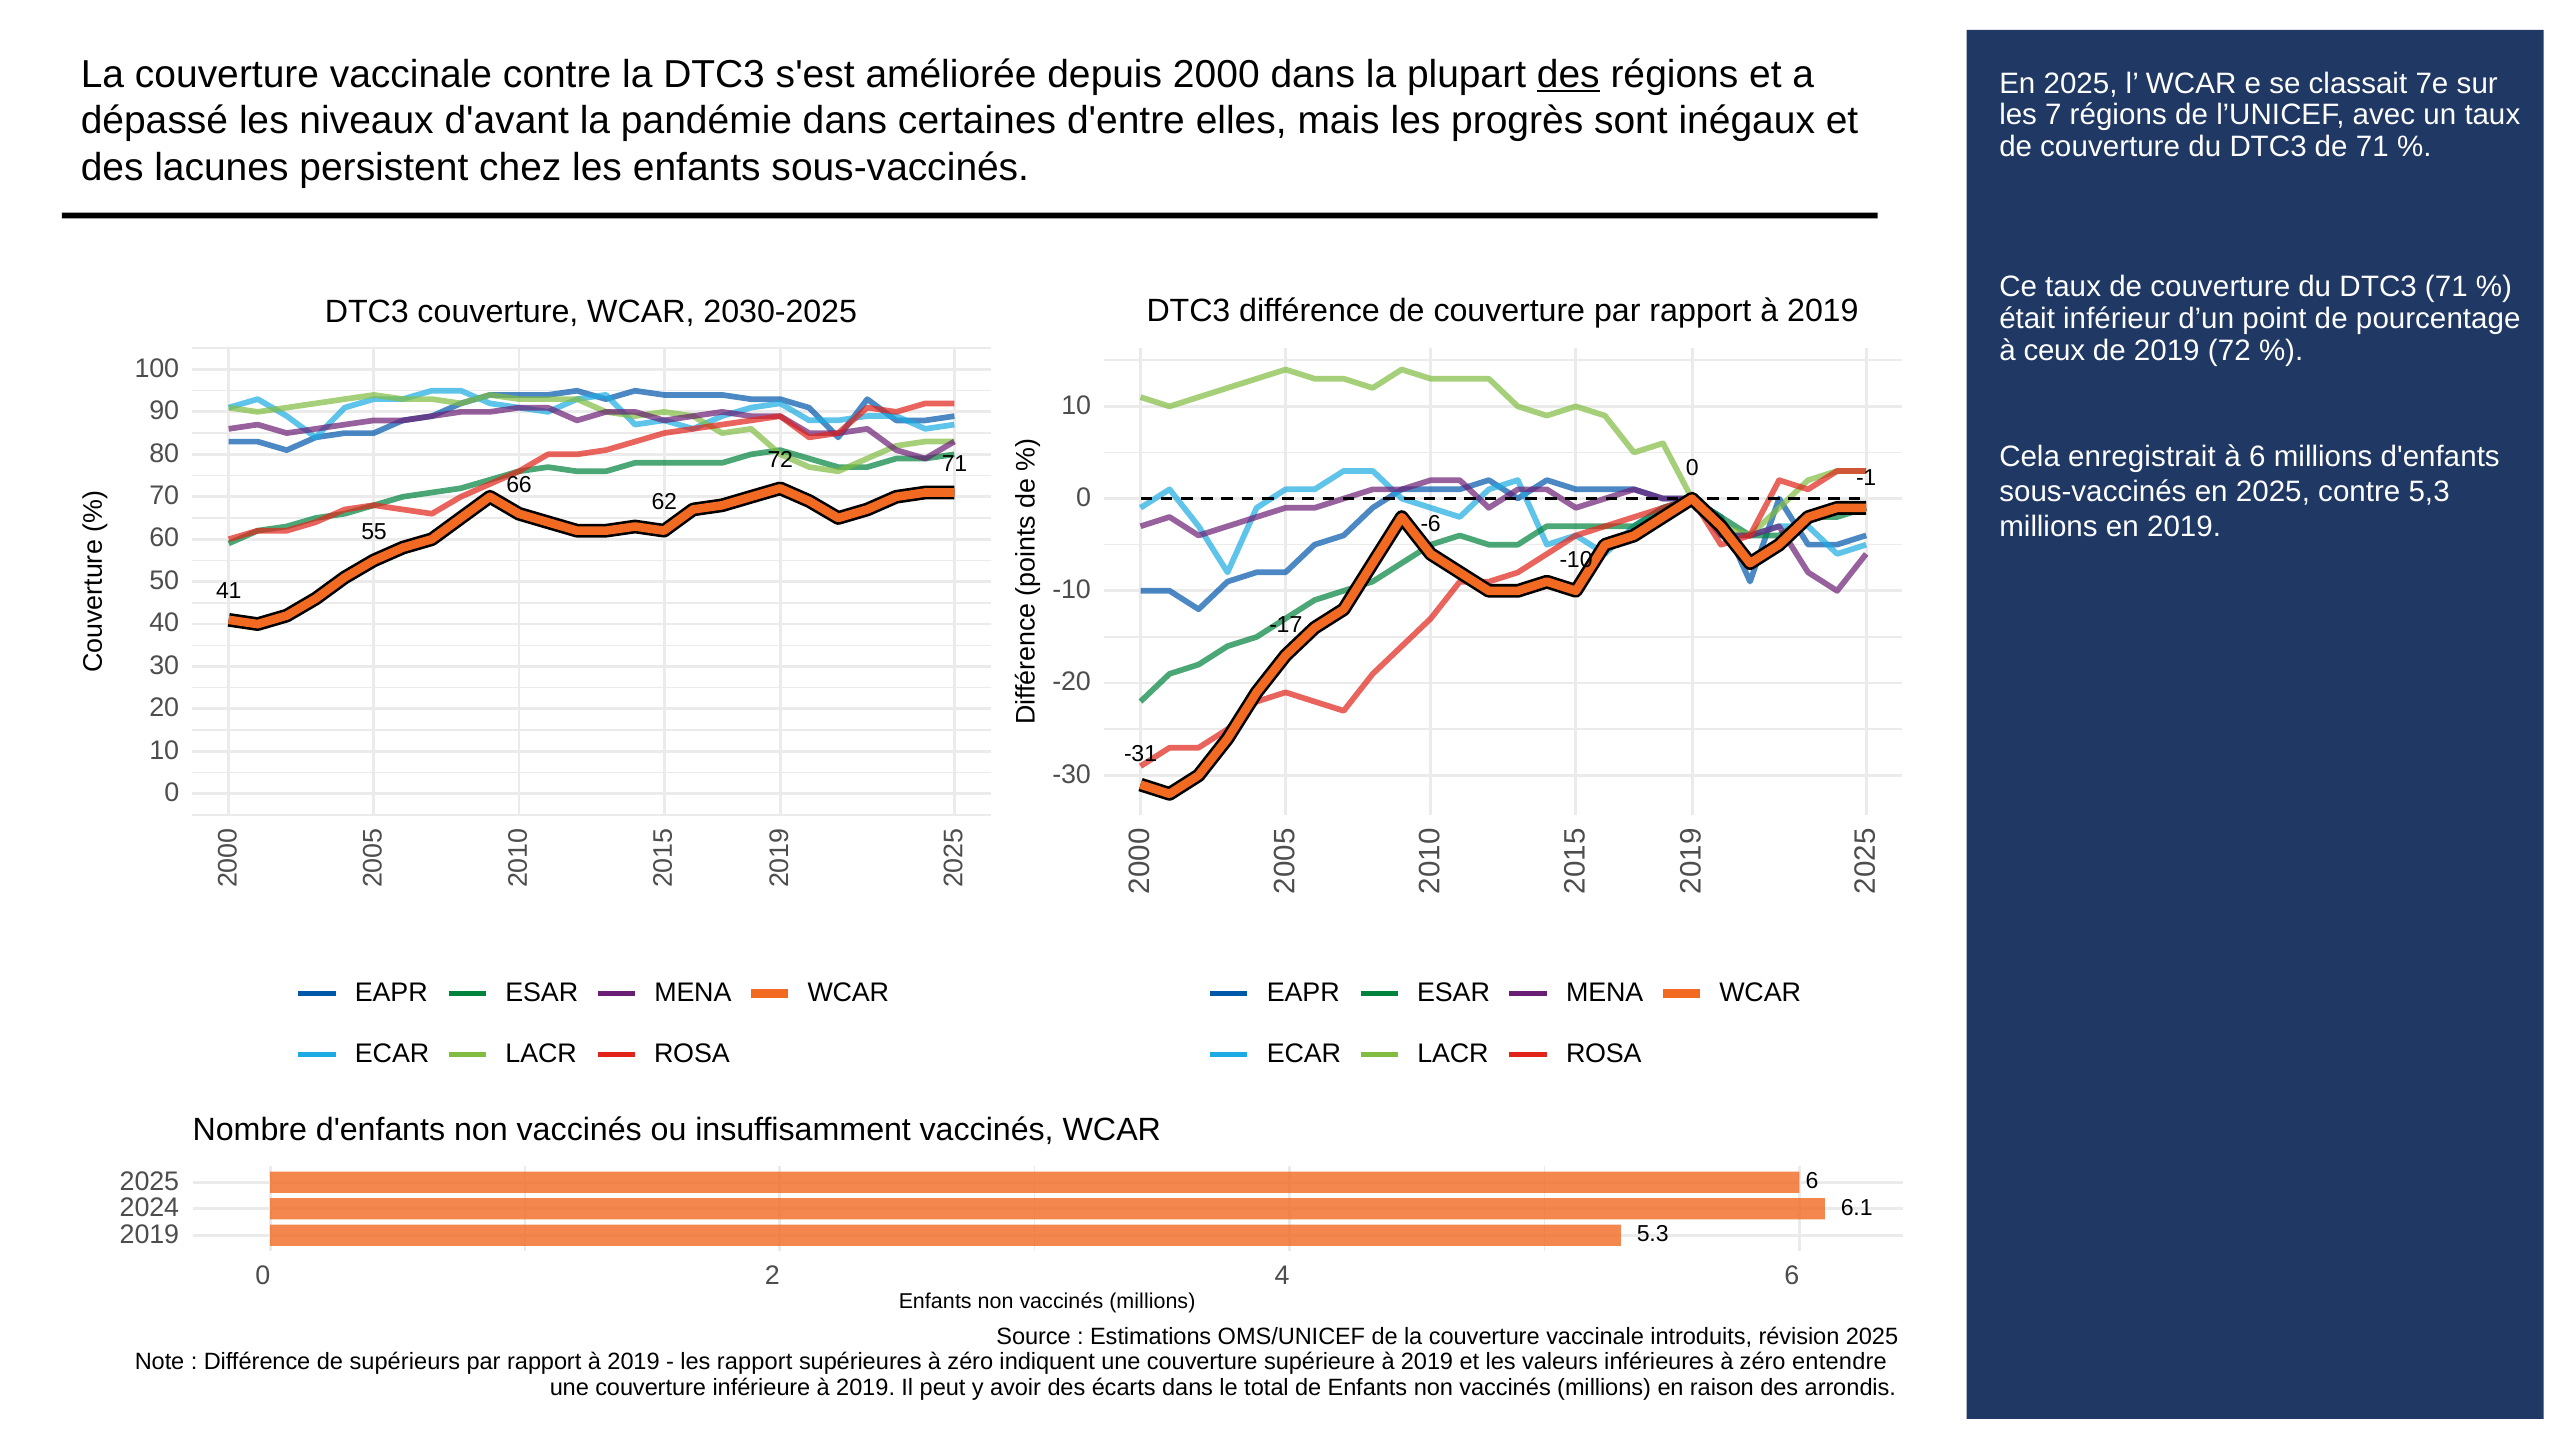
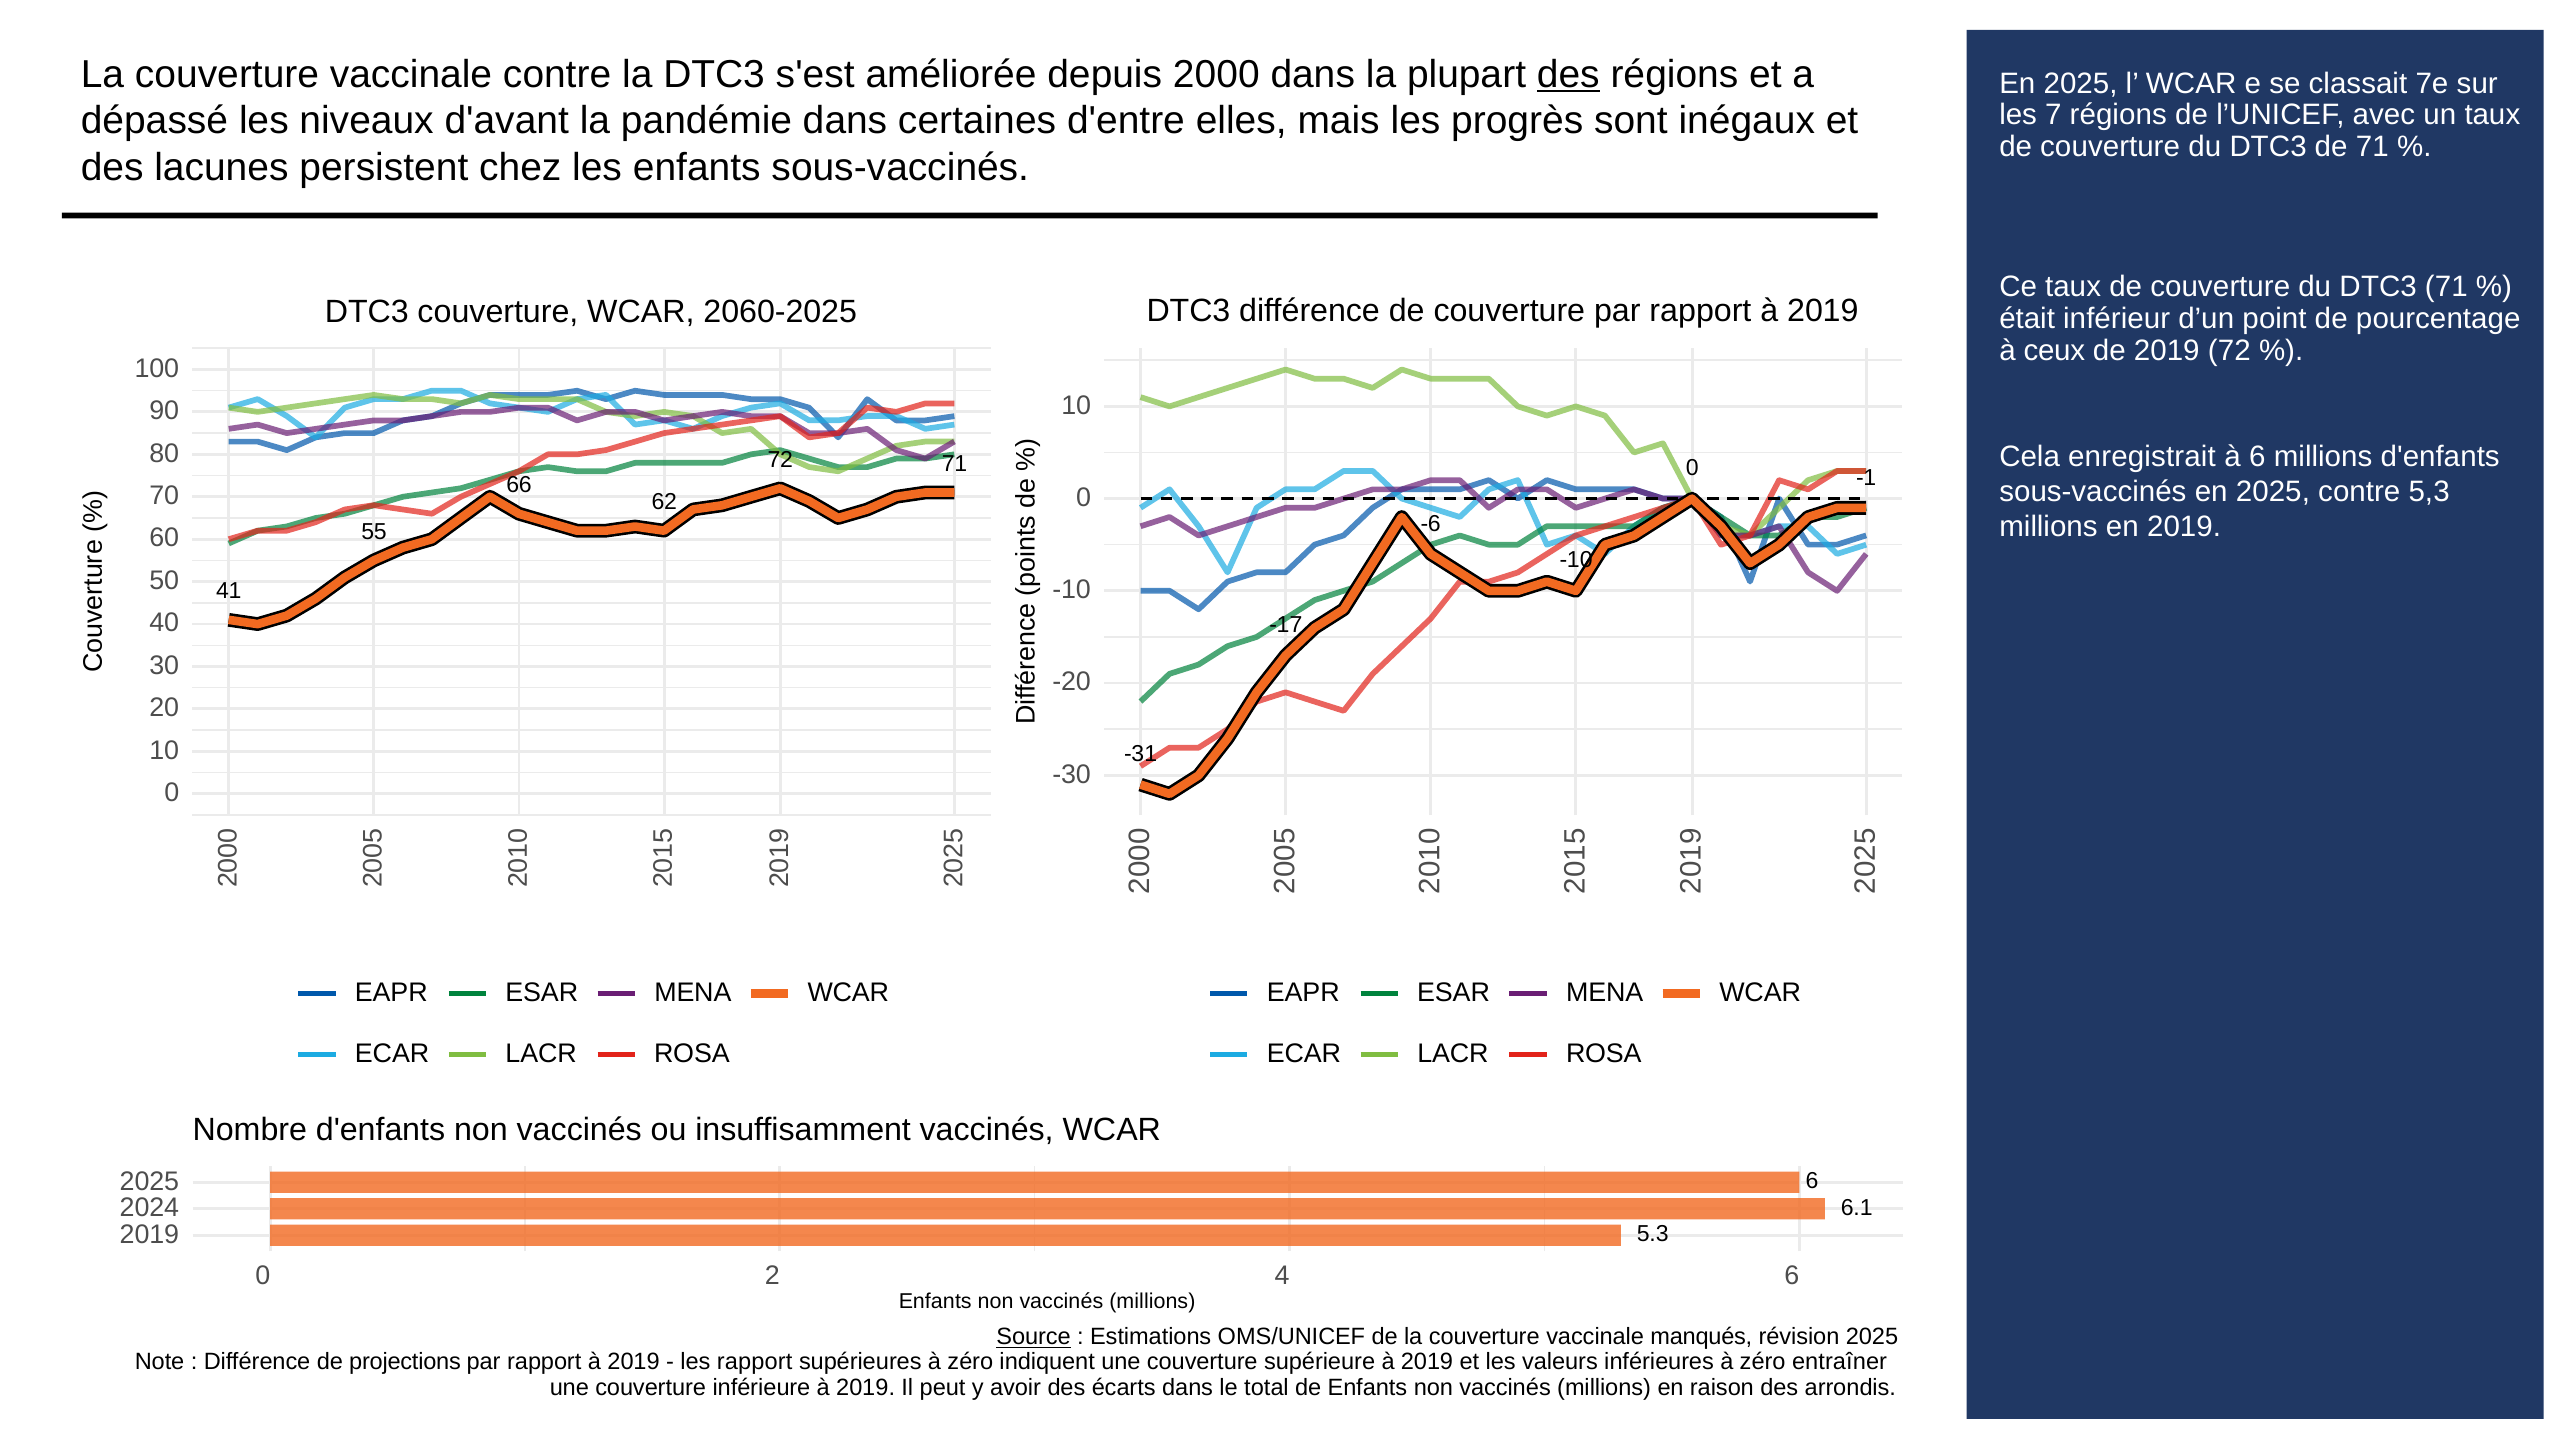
2030-2025: 2030-2025 -> 2060-2025 (780, 312)
Source underline: none -> present (1034, 1337)
introduits: introduits -> manqués (1701, 1337)
supérieurs: supérieurs -> projections (405, 1362)
entendre: entendre -> entraîner (1840, 1362)
